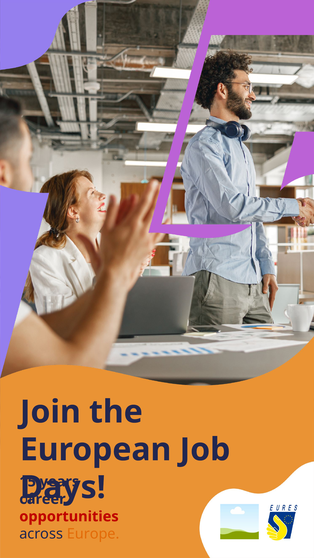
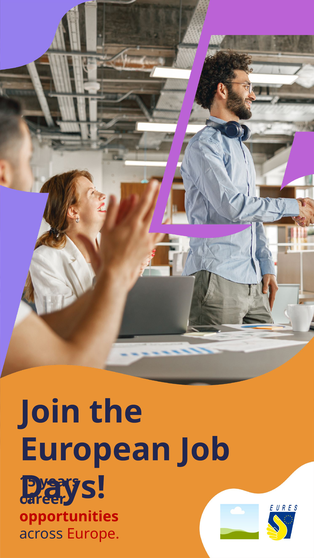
Europe colour: orange -> red (93, 534)
